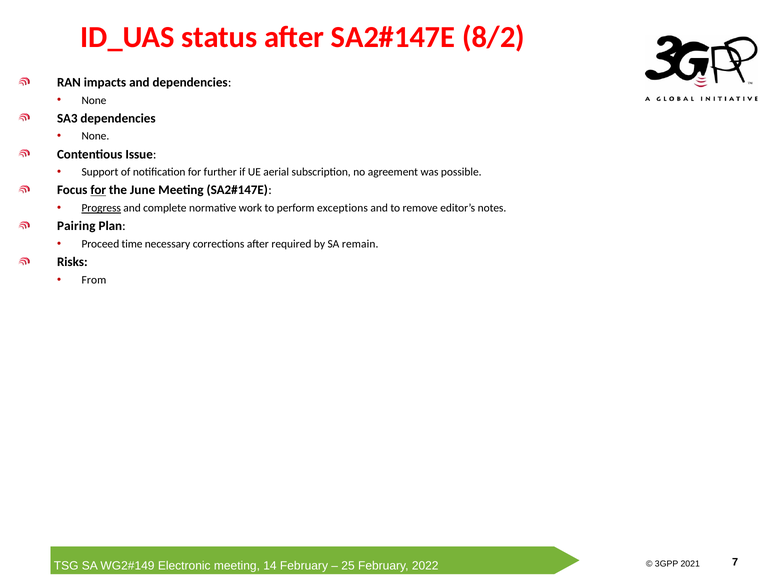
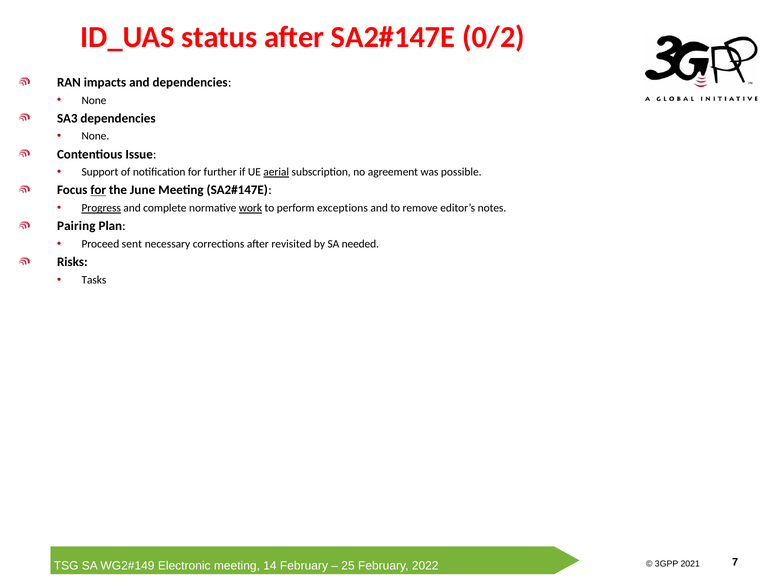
8/2: 8/2 -> 0/2 (494, 37)
aerial underline: none -> present (276, 172)
work underline: none -> present (250, 208)
time: time -> sent (132, 244)
required: required -> revisited (291, 244)
remain: remain -> needed (360, 244)
From: From -> Tasks (94, 280)
